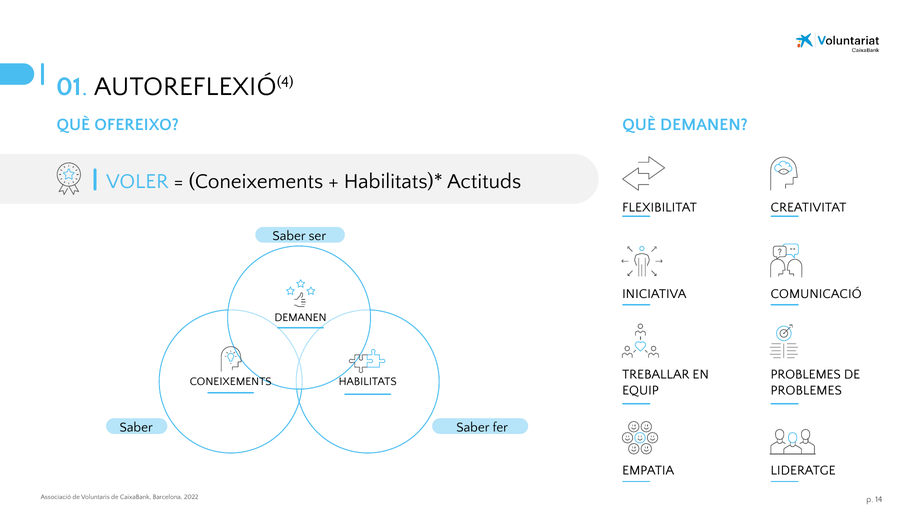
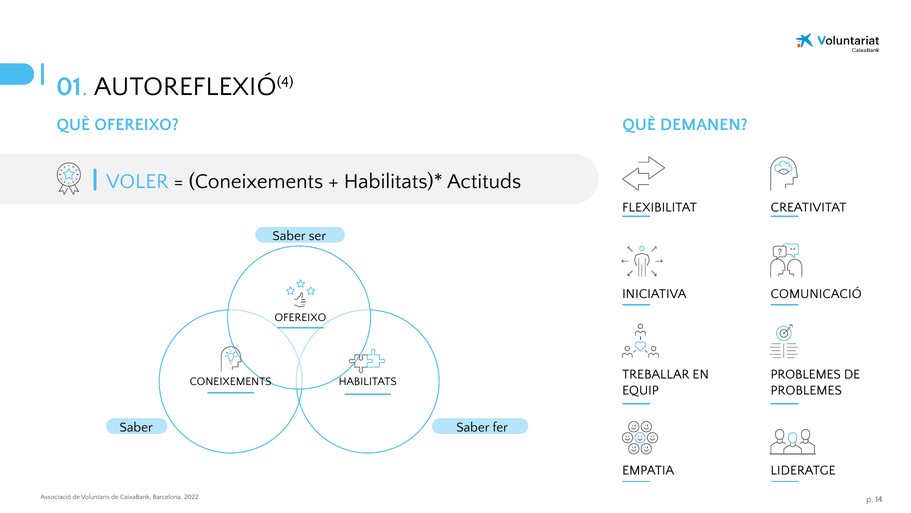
DEMANEN: DEMANEN -> OFEREIXO (300, 317)
